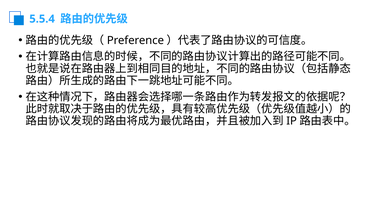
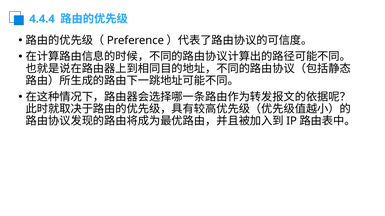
5.5.4: 5.5.4 -> 4.4.4 (42, 19)
